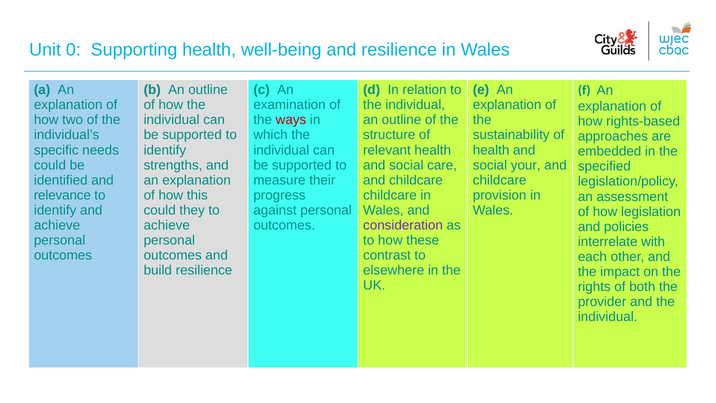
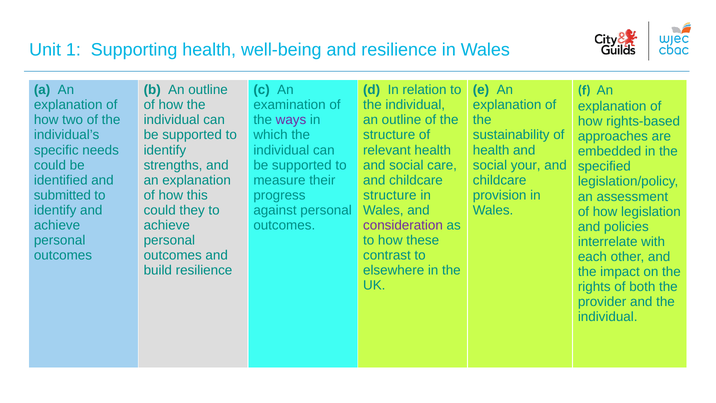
0: 0 -> 1 (73, 50)
ways colour: red -> purple (291, 120)
relevance: relevance -> submitted (62, 195)
childcare: childcare -> structure (390, 195)
